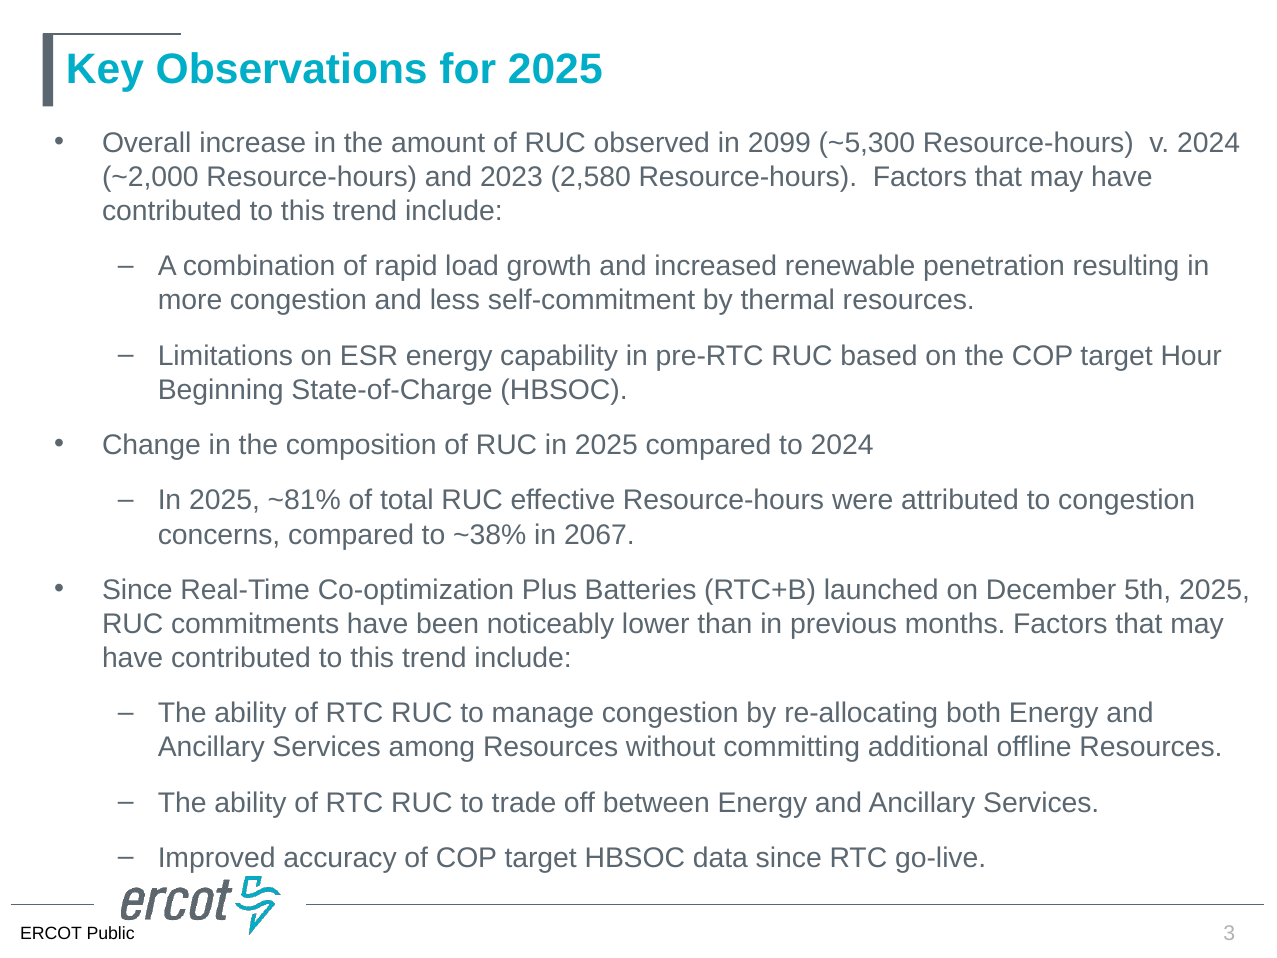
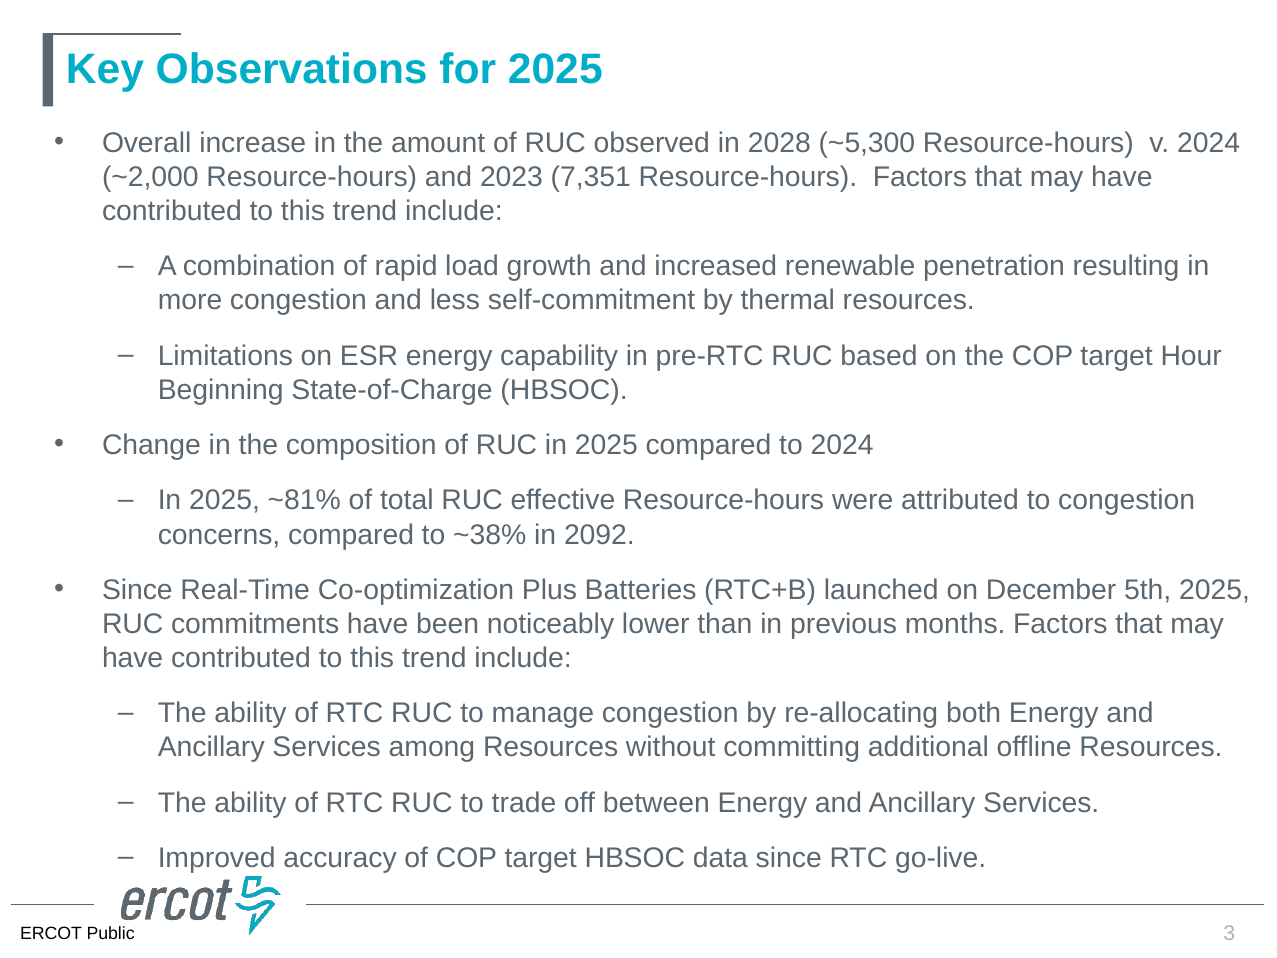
2099: 2099 -> 2028 (779, 143)
2,580: 2,580 -> 7,351 (591, 177)
2067: 2067 -> 2092 (599, 535)
